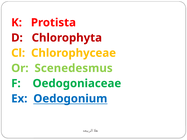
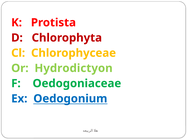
Scenedesmus: Scenedesmus -> Hydrodictyon (74, 68)
